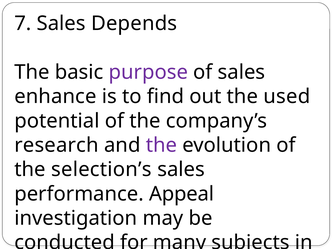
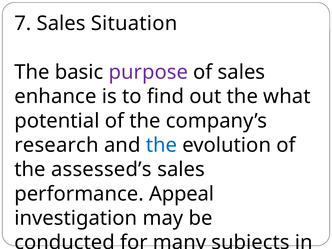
Depends: Depends -> Situation (134, 24)
used: used -> what (287, 97)
the colour: purple -> blue (161, 145)
selection’s: selection’s -> assessed’s (101, 170)
